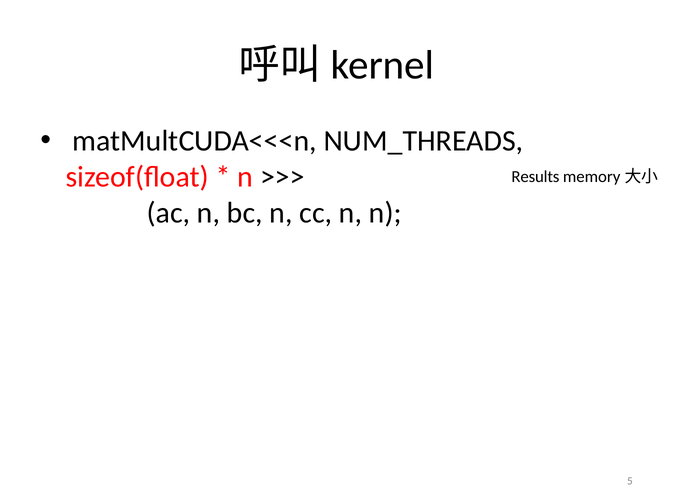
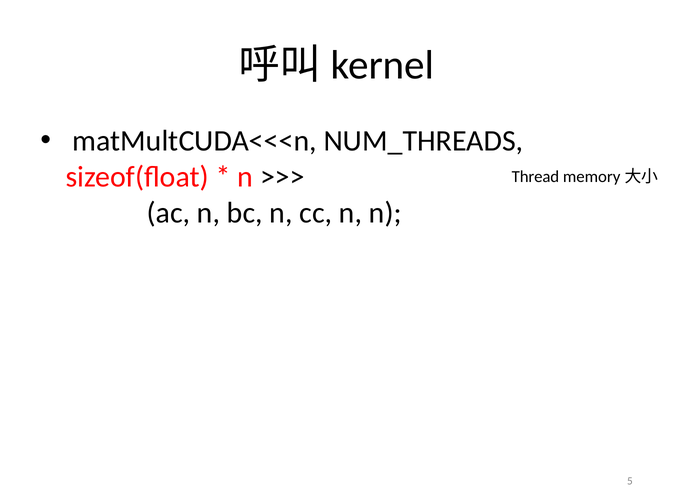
Results: Results -> Thread (535, 177)
